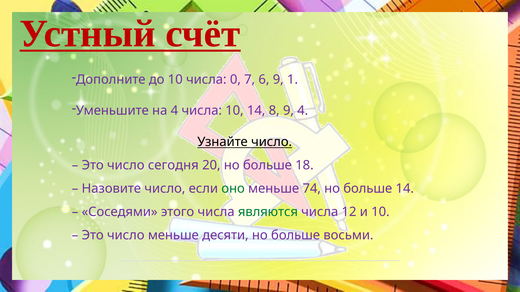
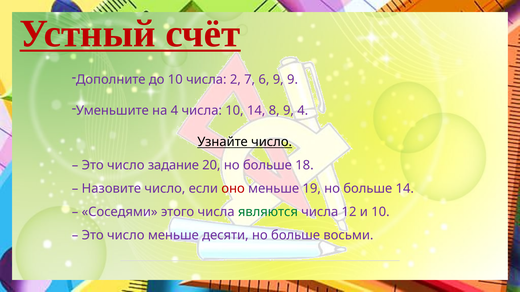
0: 0 -> 2 (235, 80)
9 1: 1 -> 9 (293, 80)
сегодня: сегодня -> задание (173, 165)
оно colour: green -> red (233, 189)
74: 74 -> 19 (312, 189)
